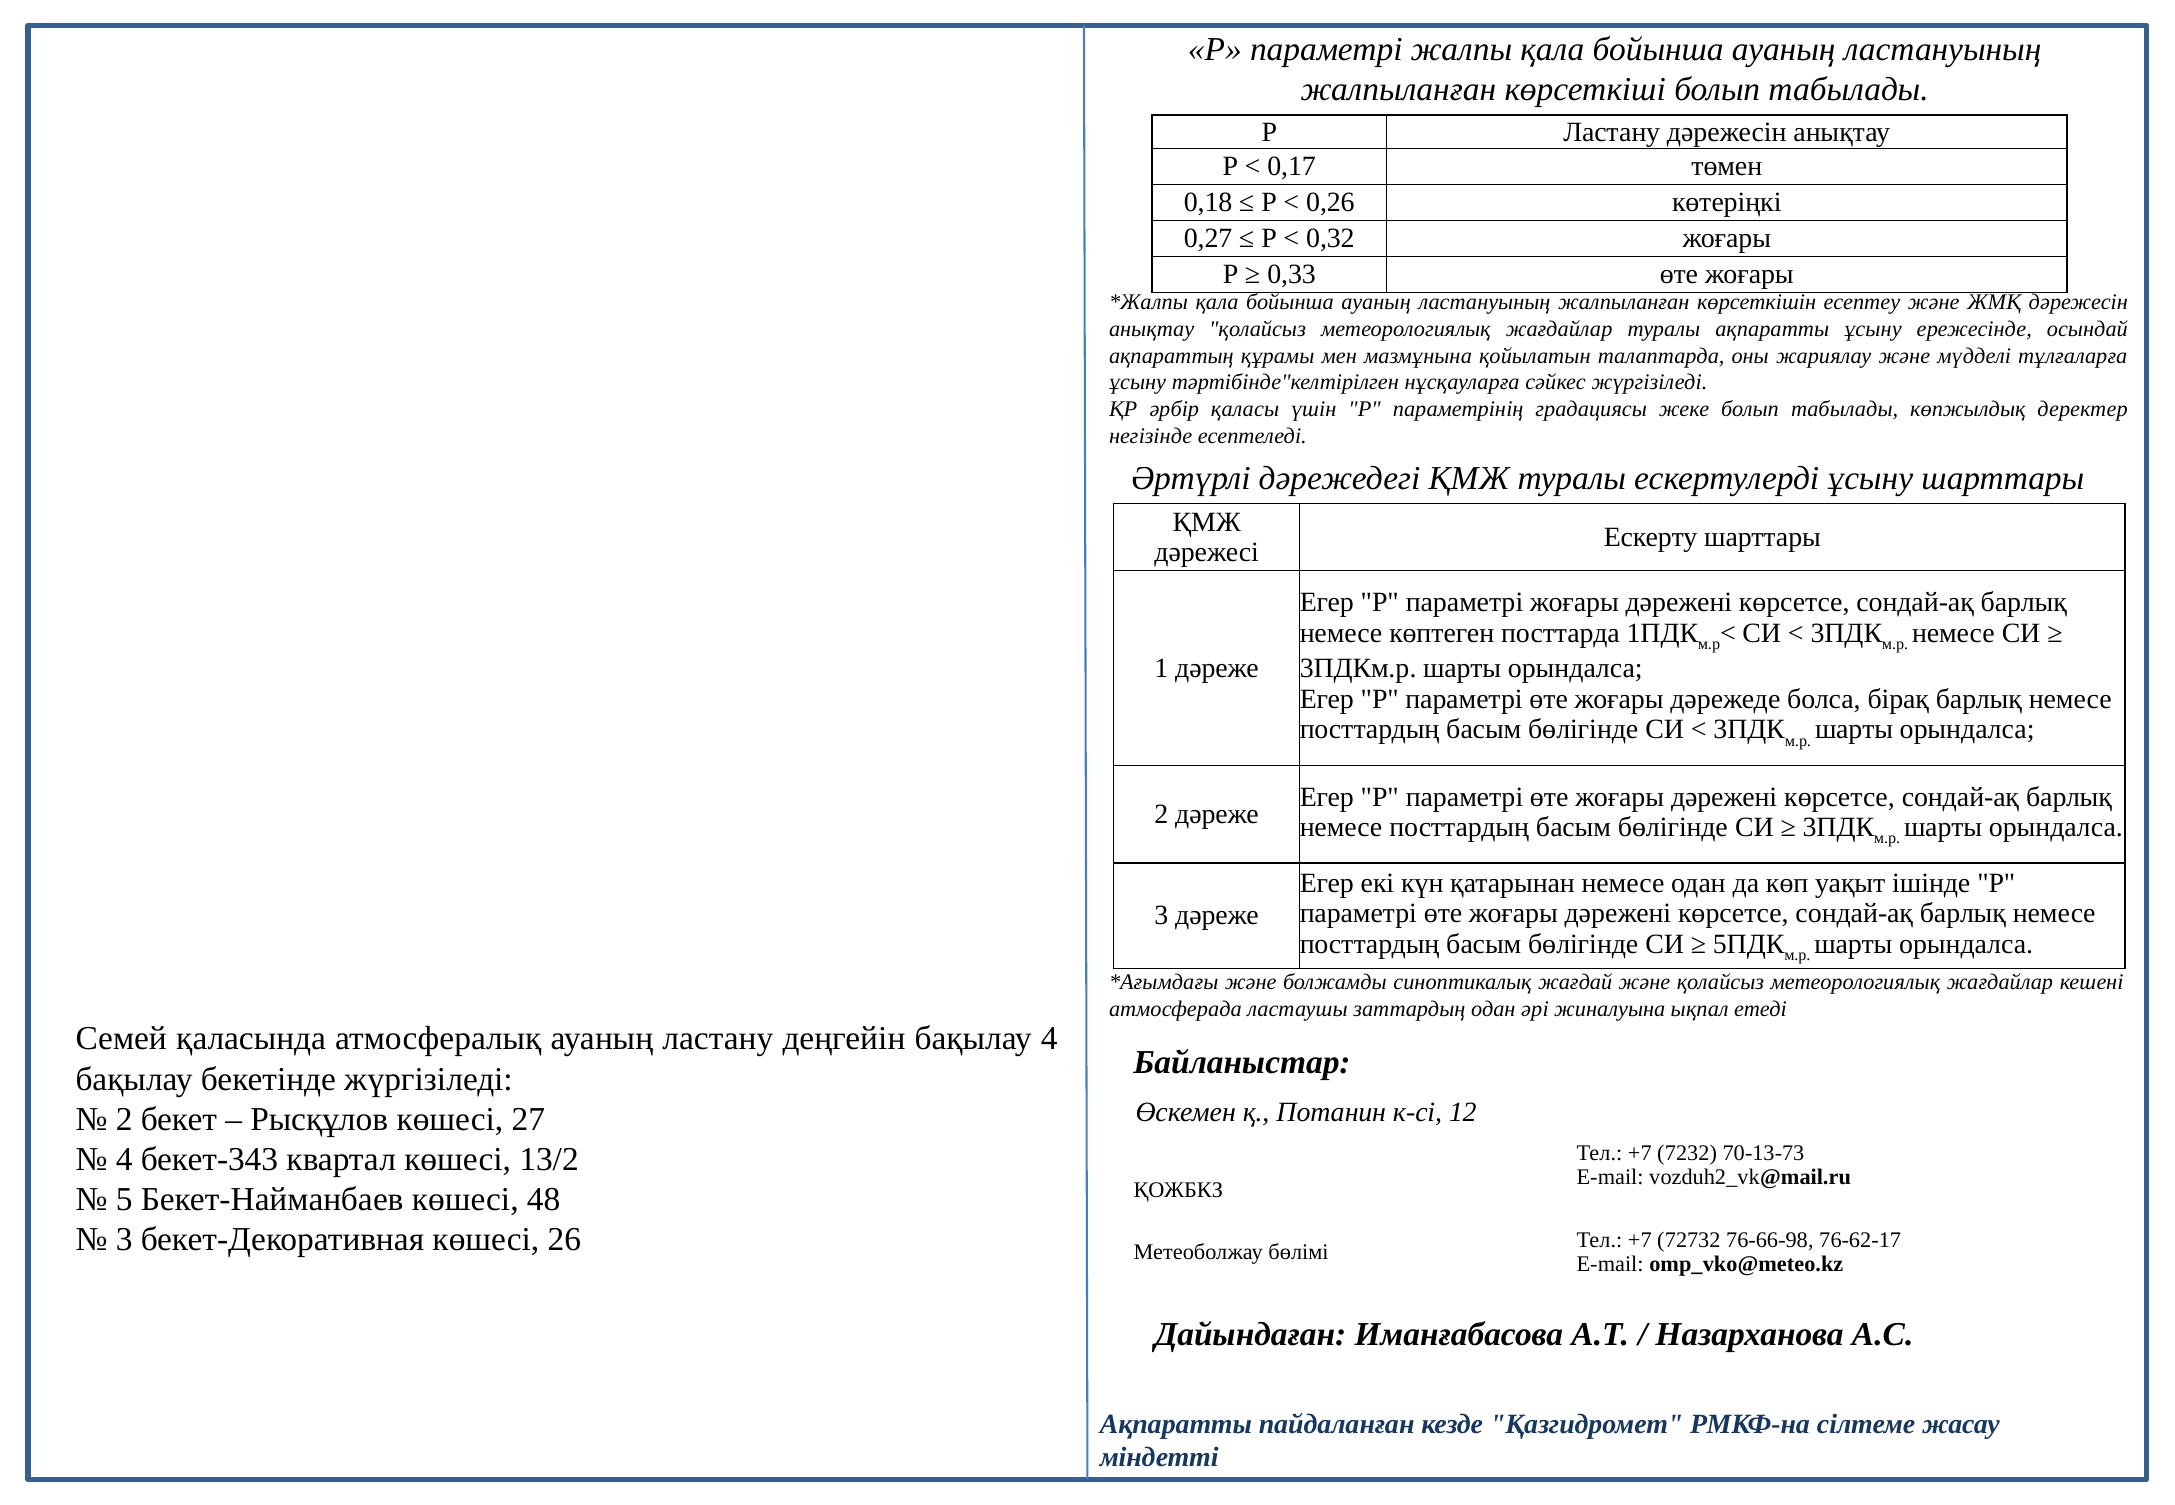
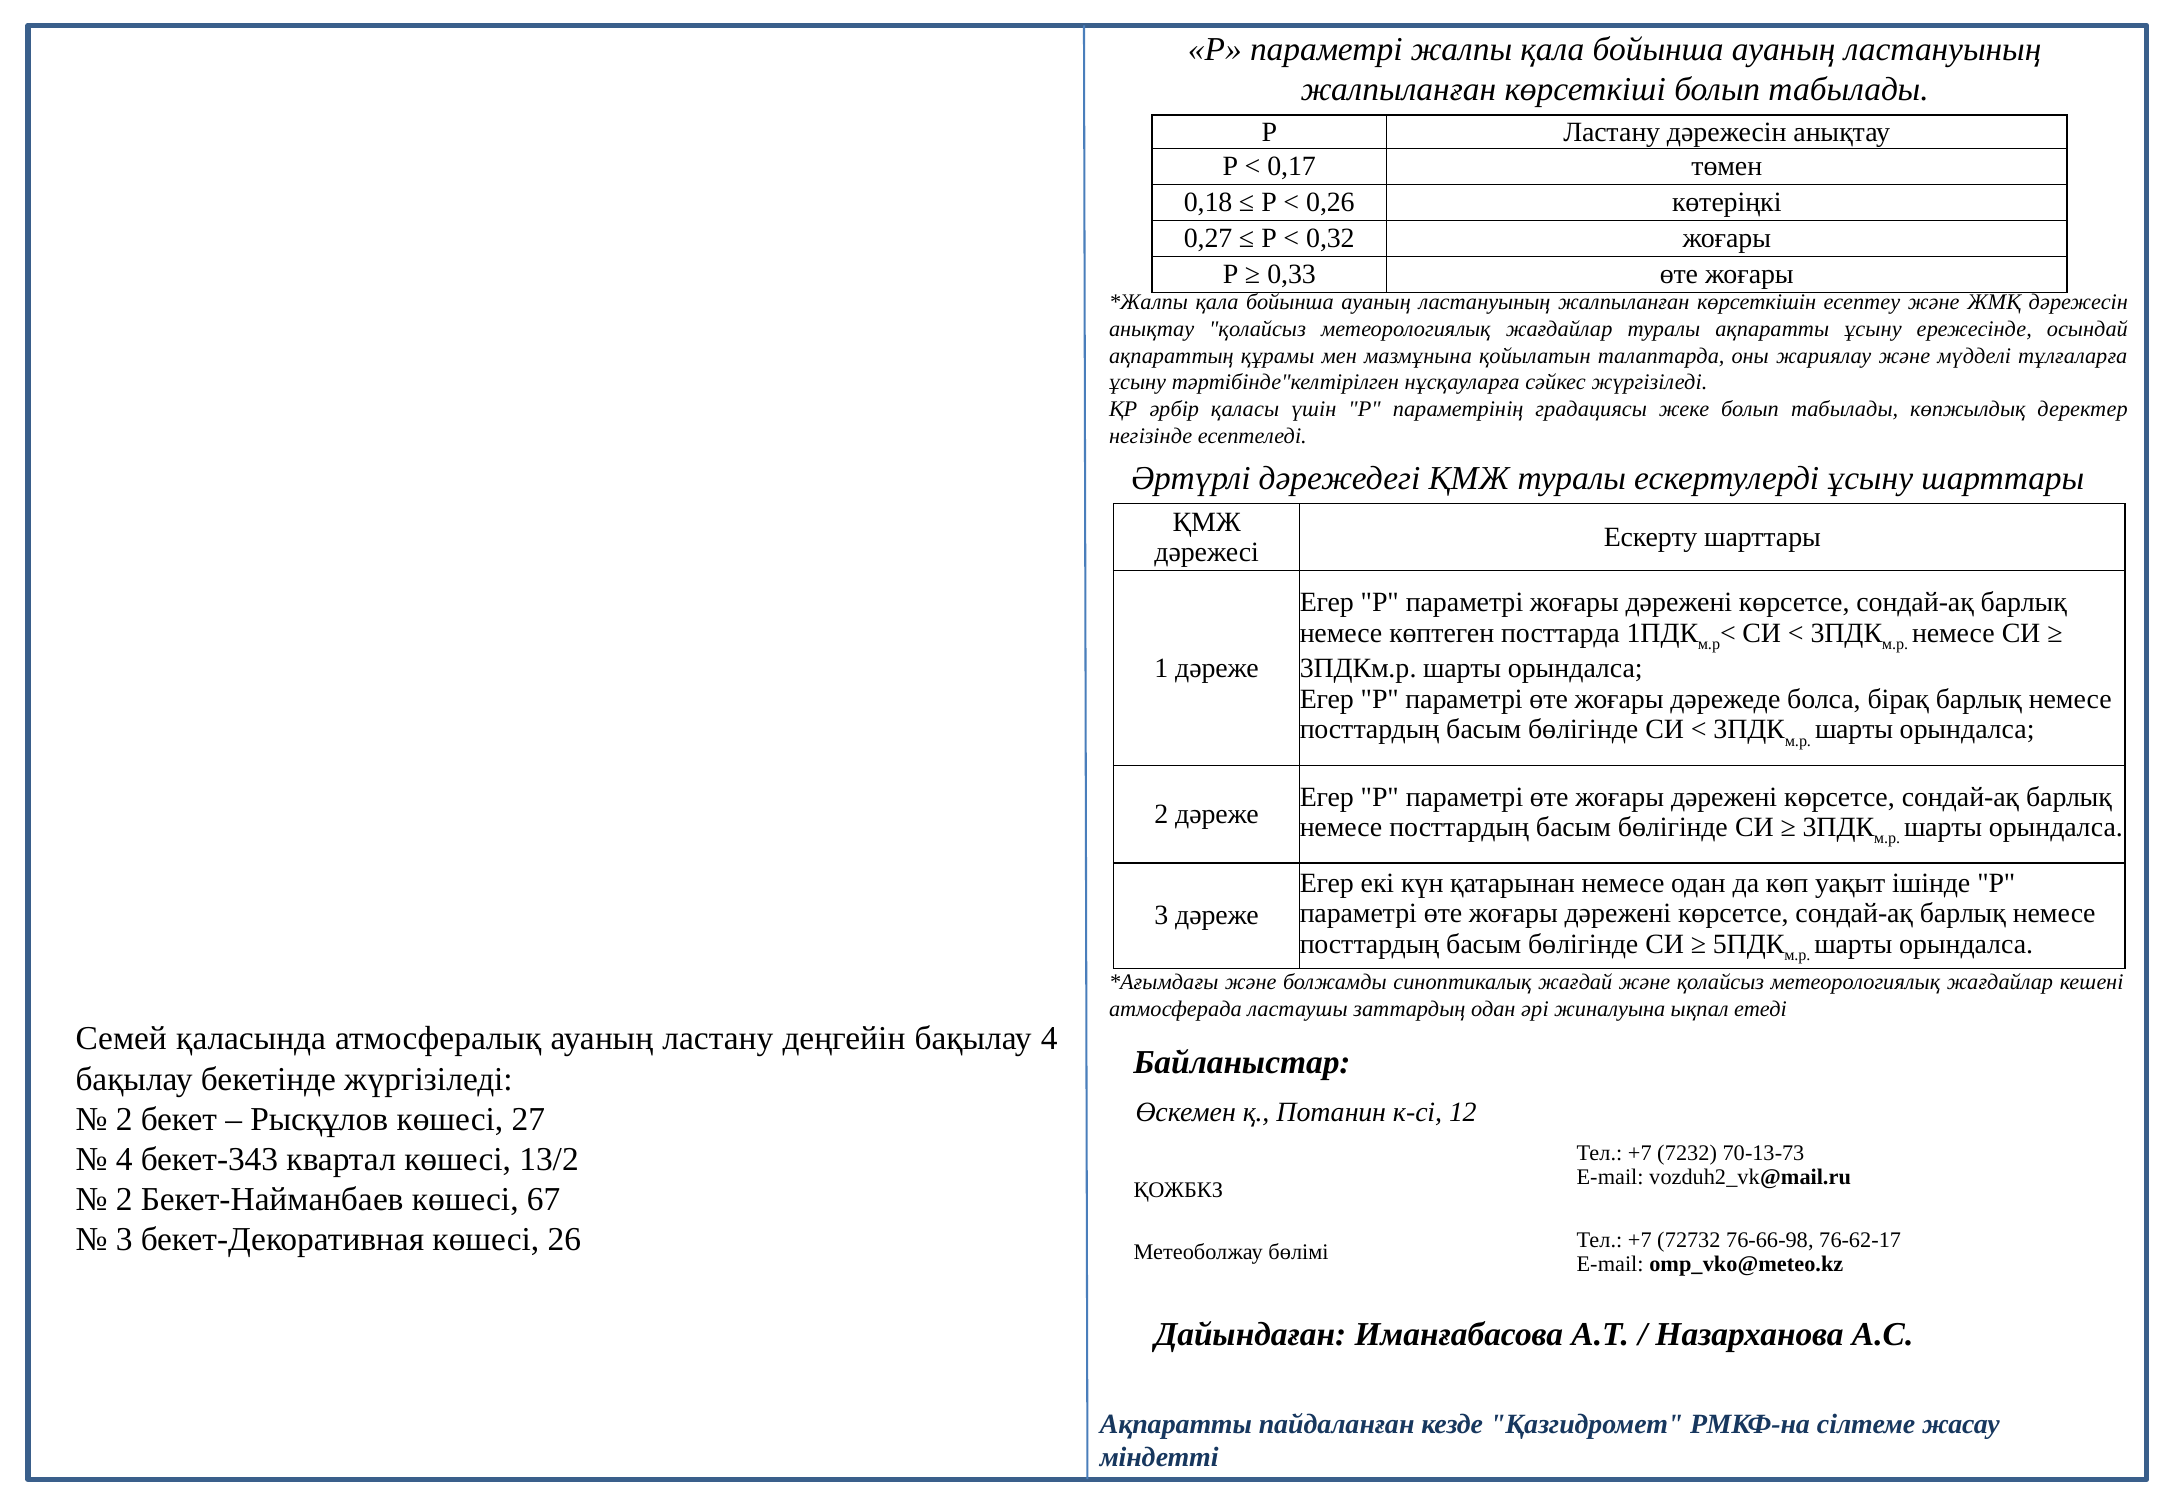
5: 5 -> 2 (124, 1200)
48: 48 -> 67 (544, 1200)
